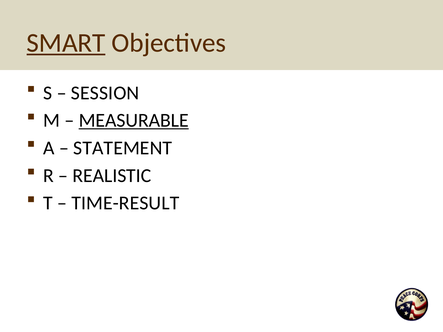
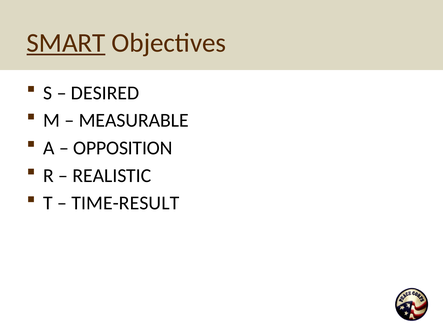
SESSION: SESSION -> DESIRED (105, 93)
MEASURABLE underline: present -> none (134, 121)
STATEMENT: STATEMENT -> OPPOSITION (123, 148)
